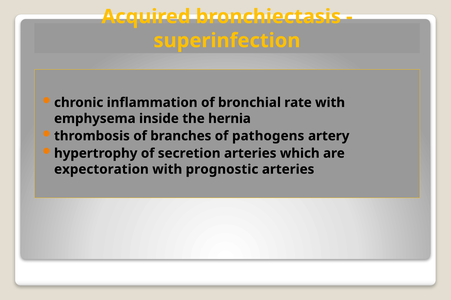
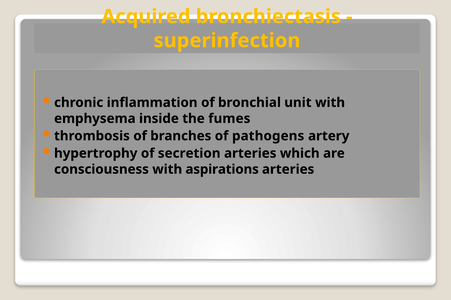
rate: rate -> unit (298, 103)
hernia: hernia -> fumes (229, 119)
expectoration: expectoration -> consciousness (101, 170)
prognostic: prognostic -> aspirations (222, 170)
